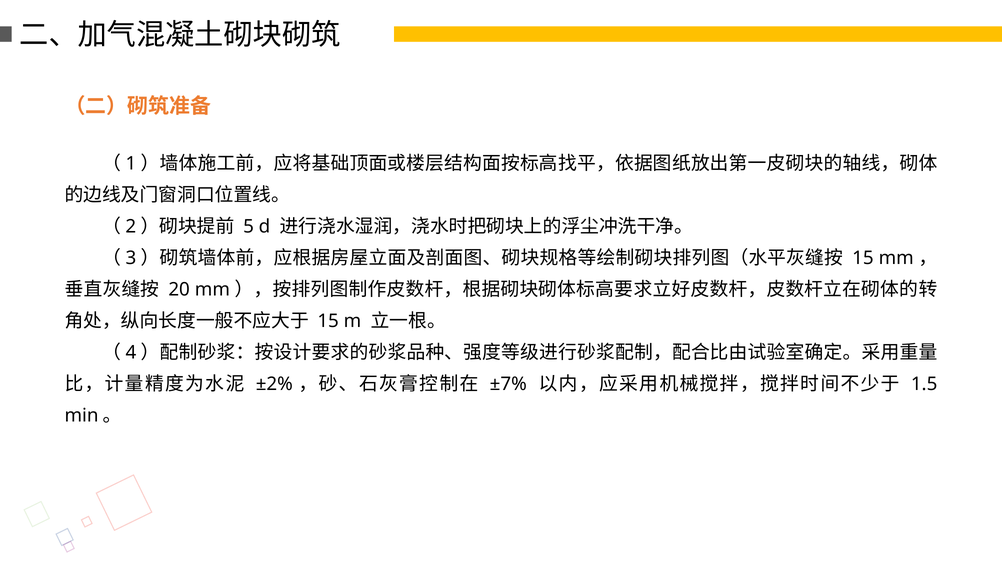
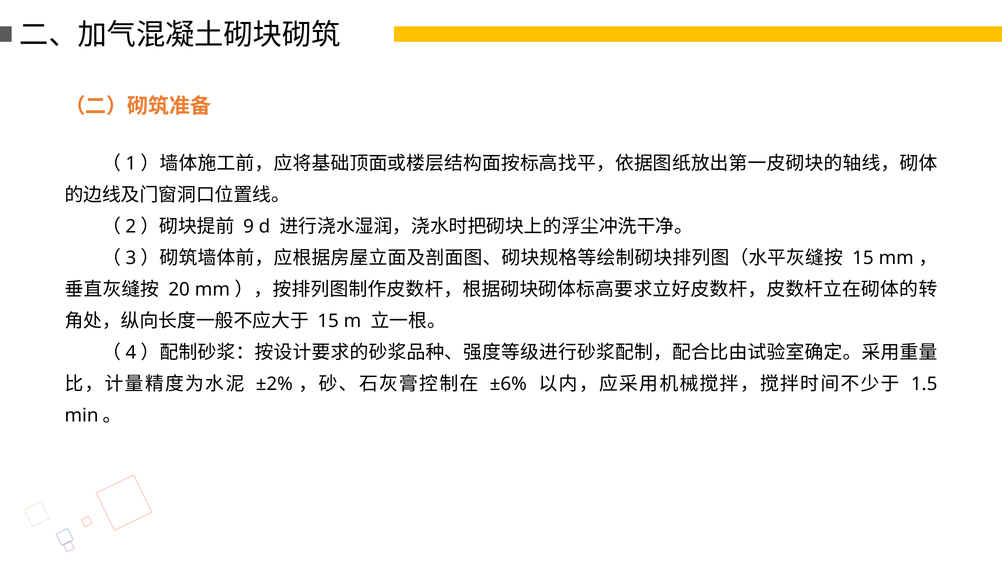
5: 5 -> 9 (249, 227)
±7%: ±7% -> ±6% (508, 384)
